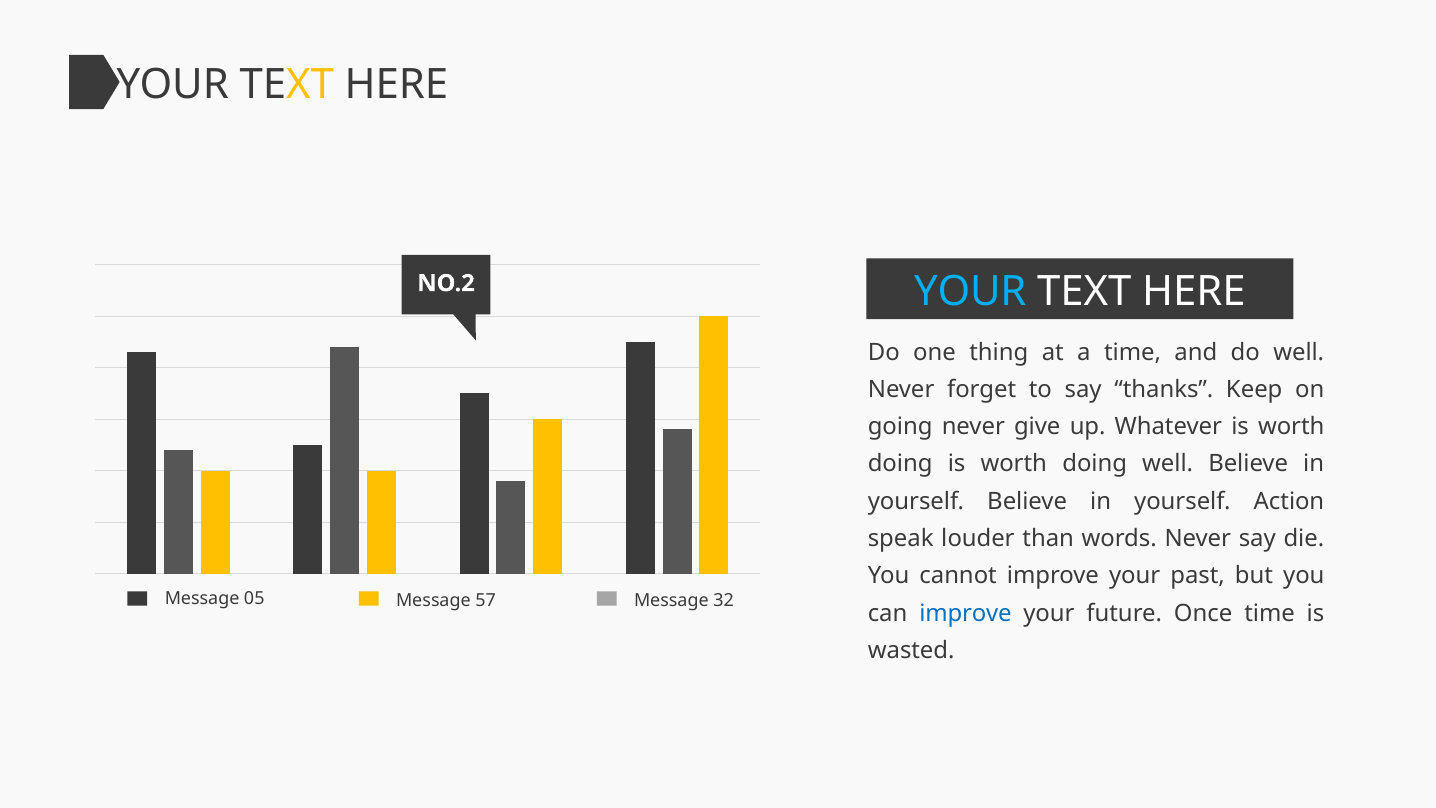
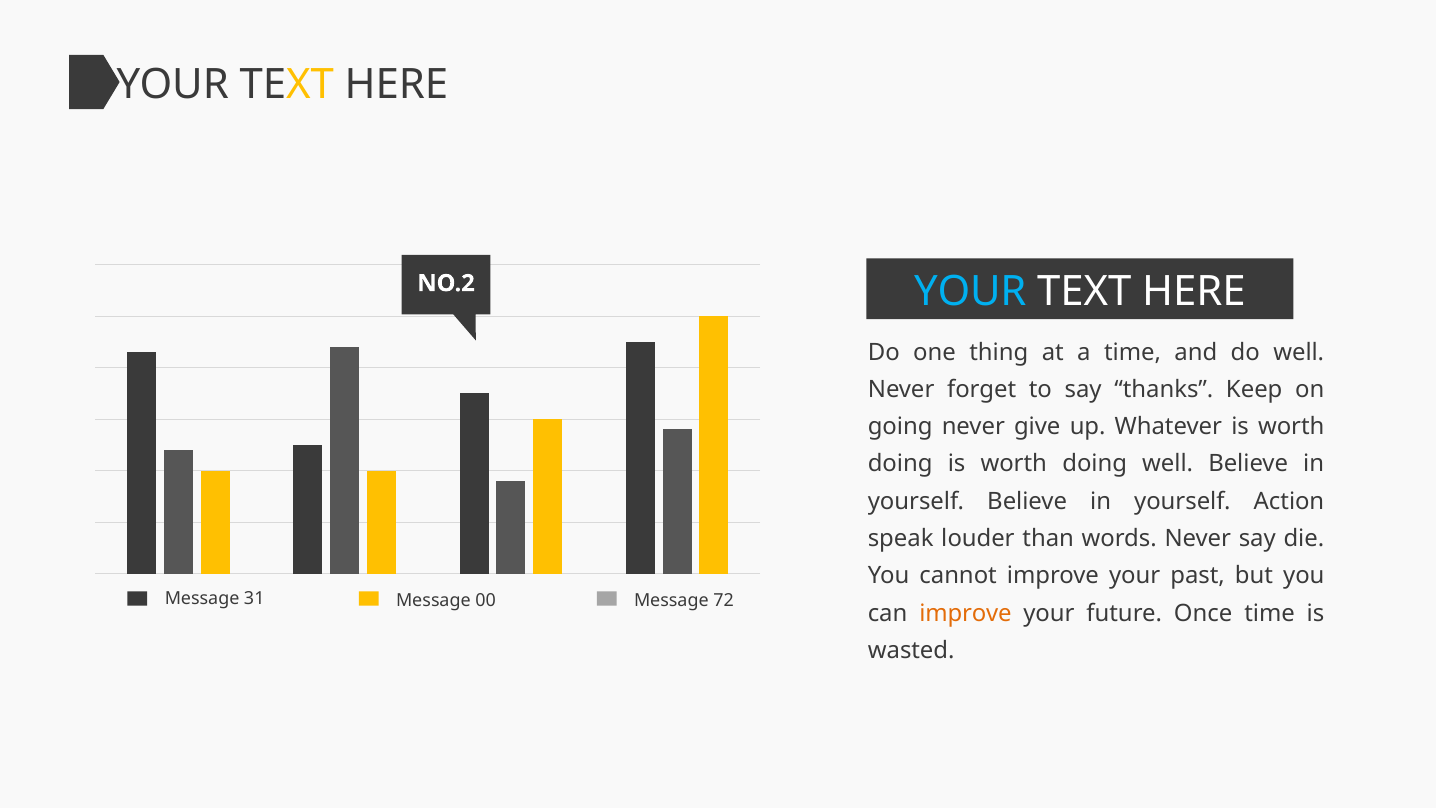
05: 05 -> 31 (254, 599)
57: 57 -> 00 (486, 600)
32: 32 -> 72 (724, 600)
improve colour: blue -> orange (966, 613)
